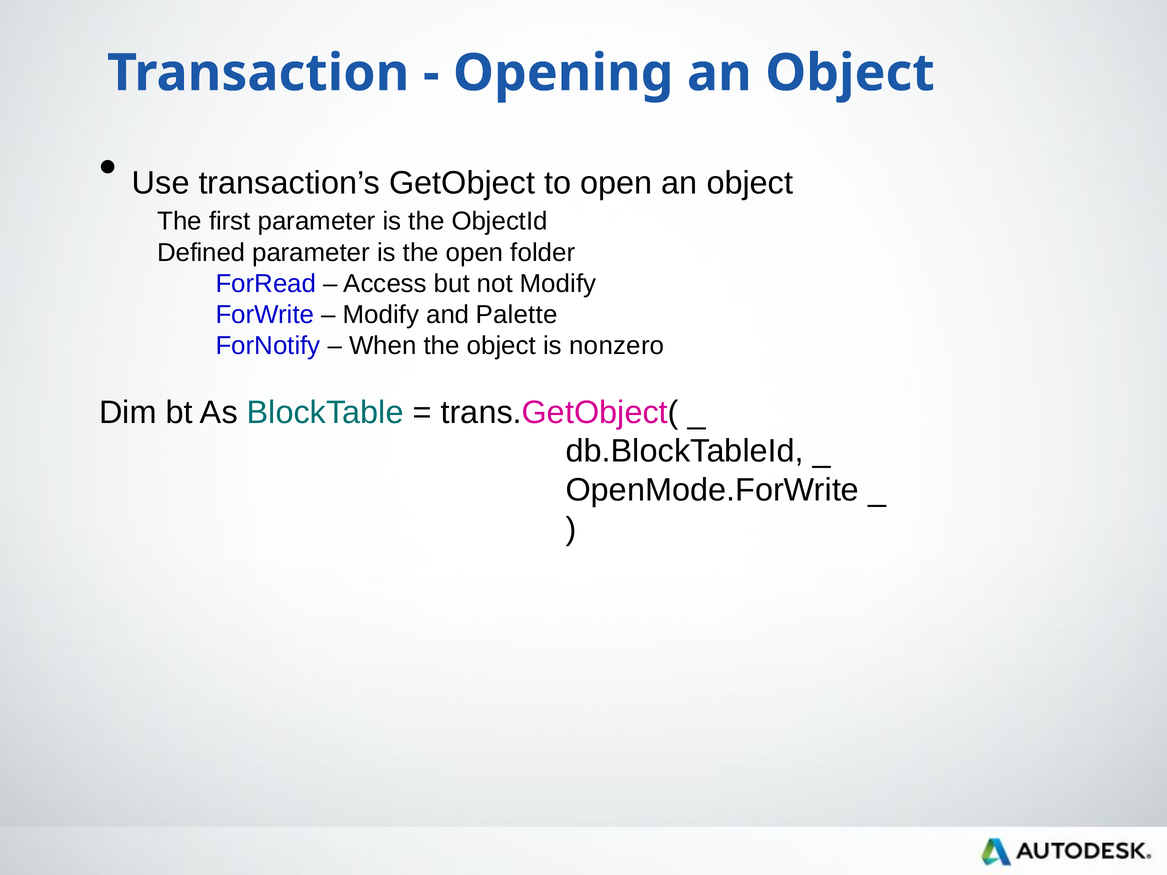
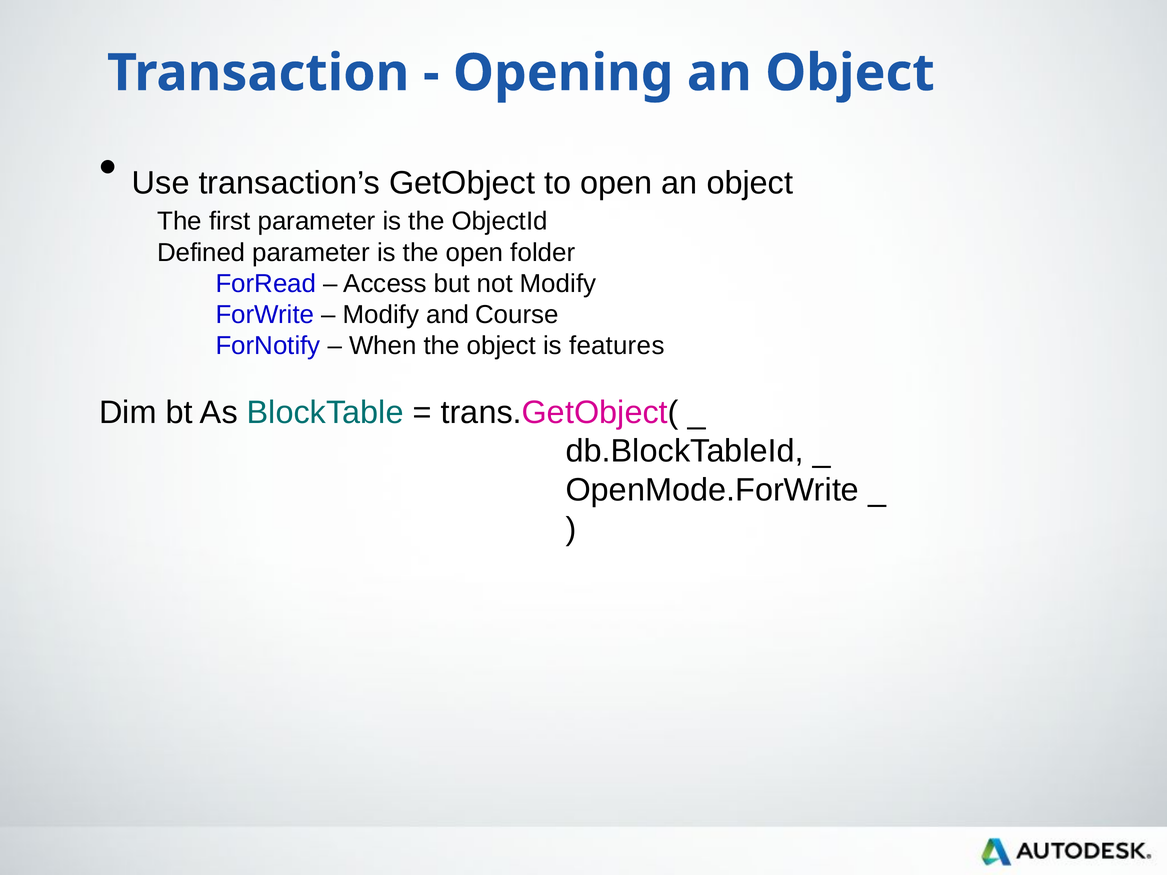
Palette: Palette -> Course (517, 315)
nonzero: nonzero -> features (617, 346)
